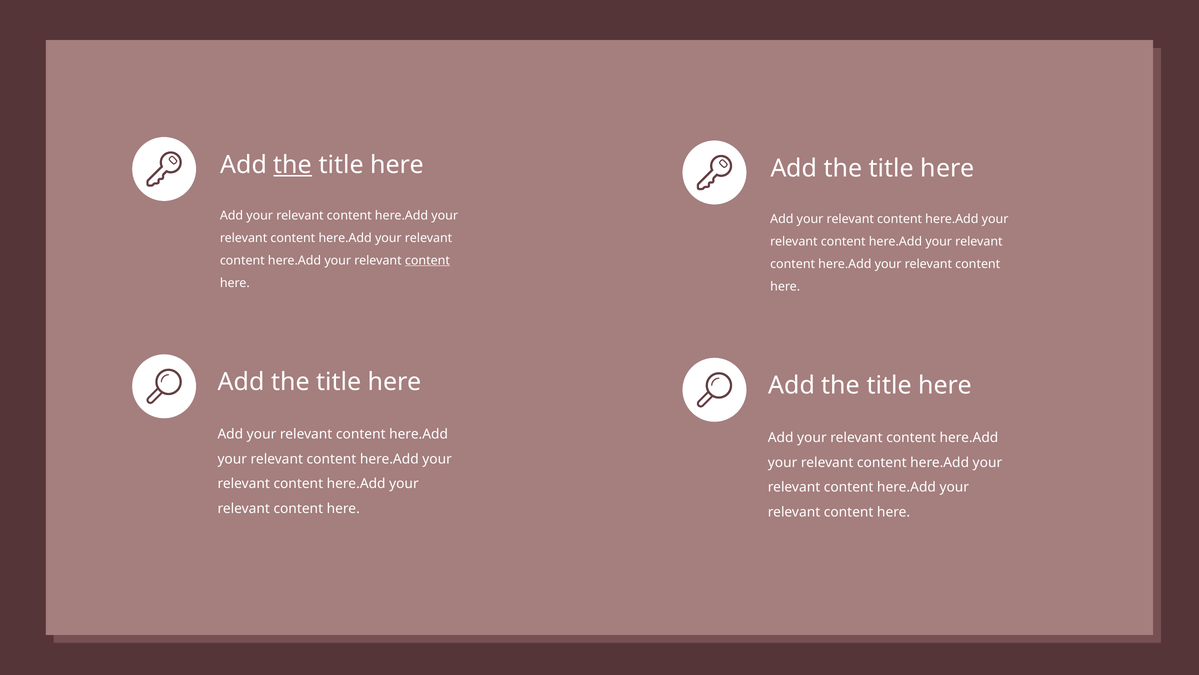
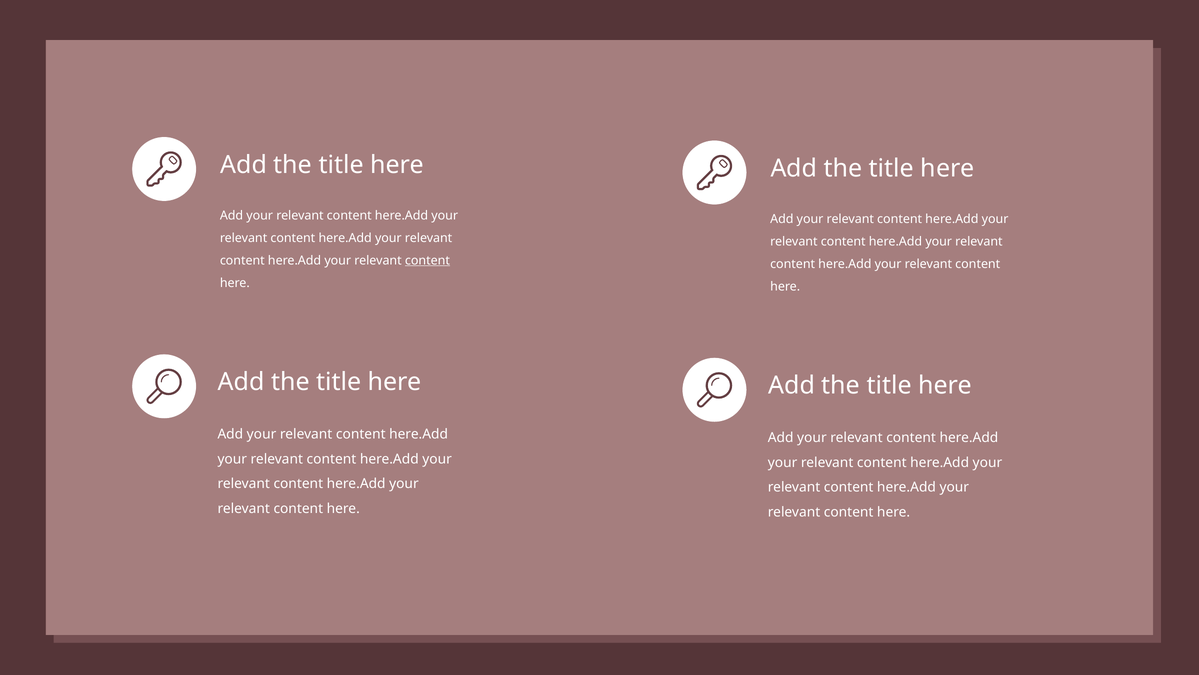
the underline: present -> none (293, 165)
